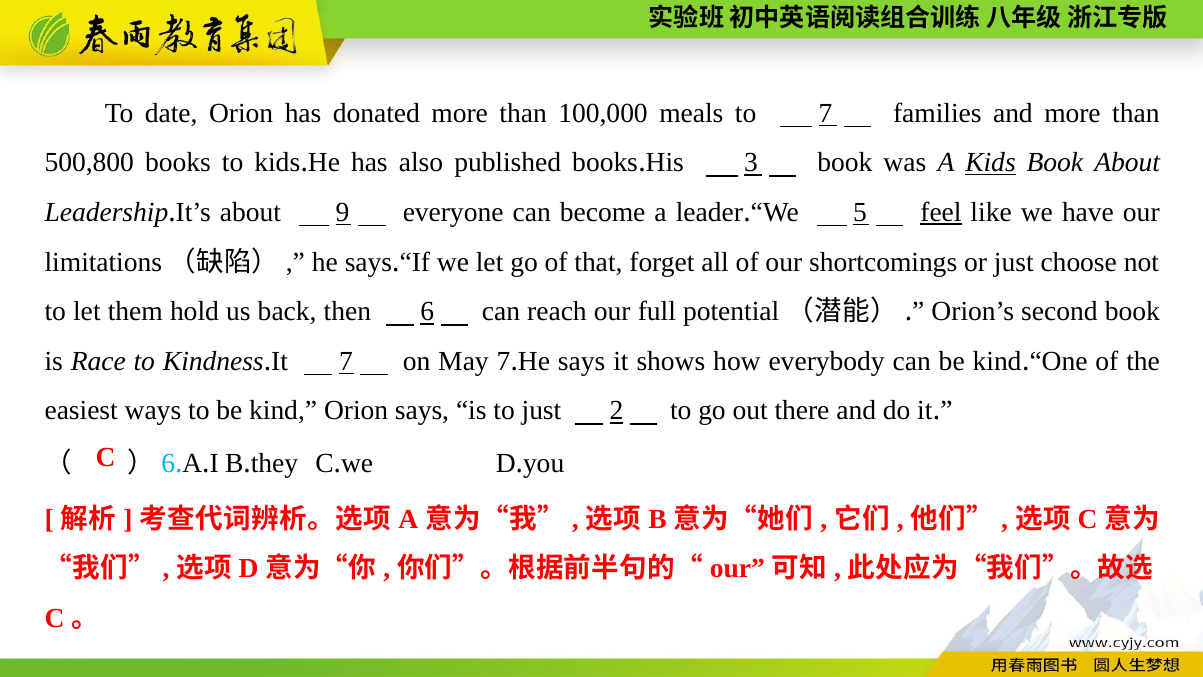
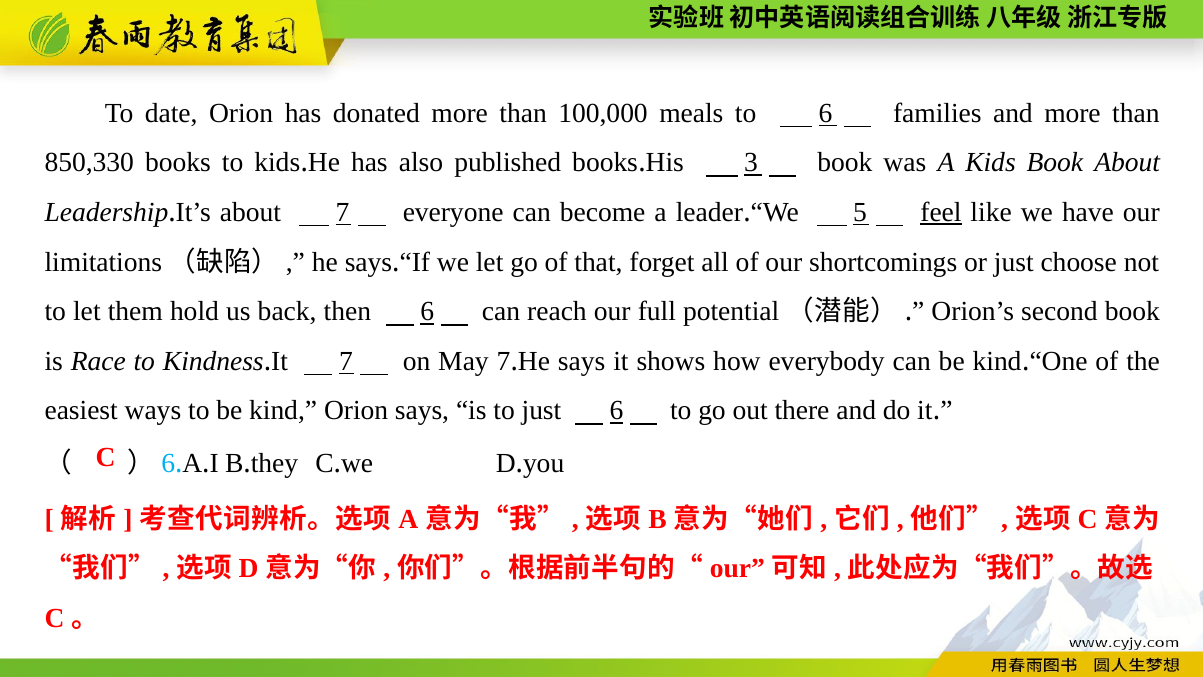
to 7: 7 -> 6 (826, 113)
500,800: 500,800 -> 850,330 (89, 163)
Kids underline: present -> none (991, 163)
about 9: 9 -> 7 (342, 212)
just 2: 2 -> 6 (617, 411)
